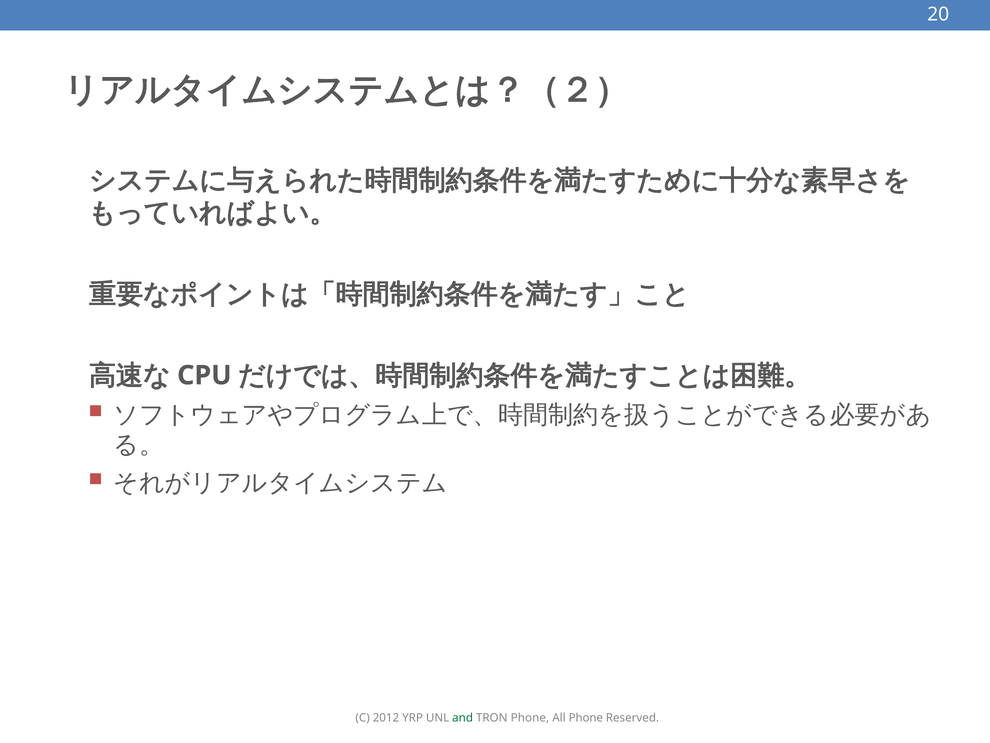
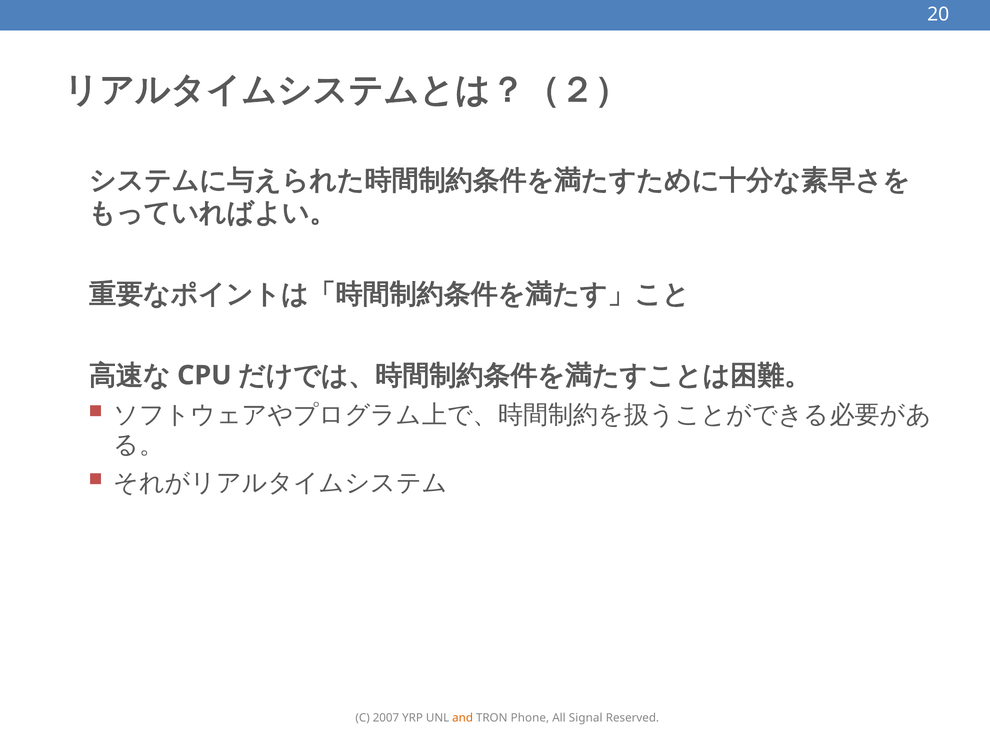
2012: 2012 -> 2007 (386, 718)
and colour: green -> orange (463, 718)
All Phone: Phone -> Signal (586, 718)
